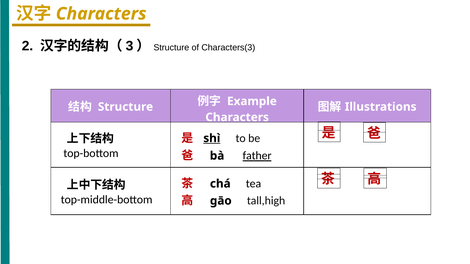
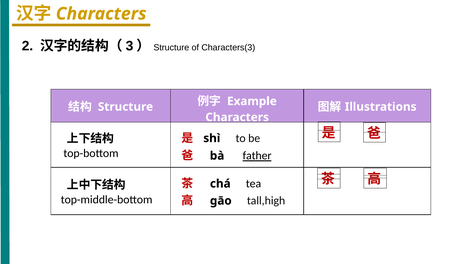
shì underline: present -> none (212, 138)
